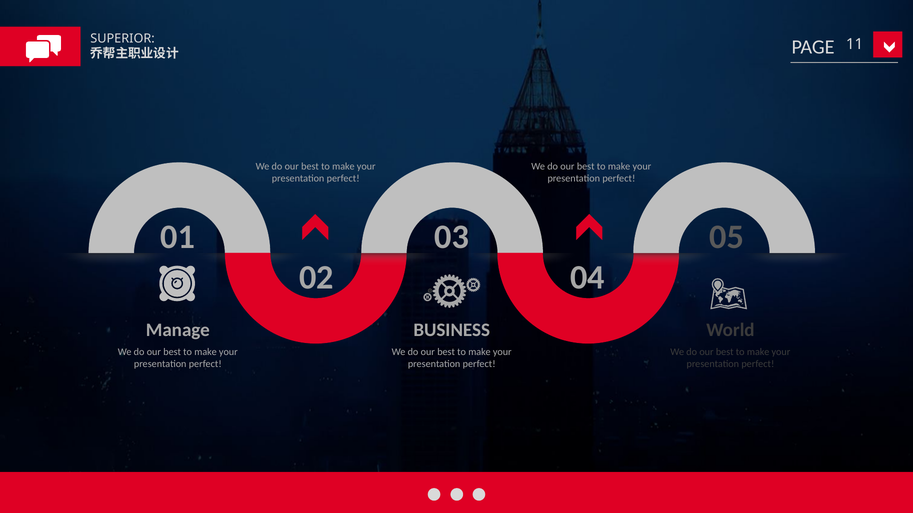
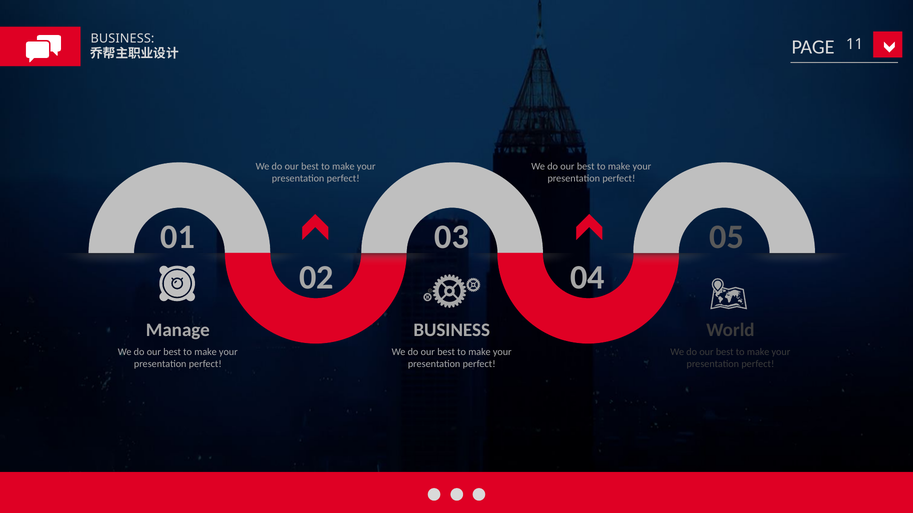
SUPERIOR: SUPERIOR -> BUSINESS (122, 39)
